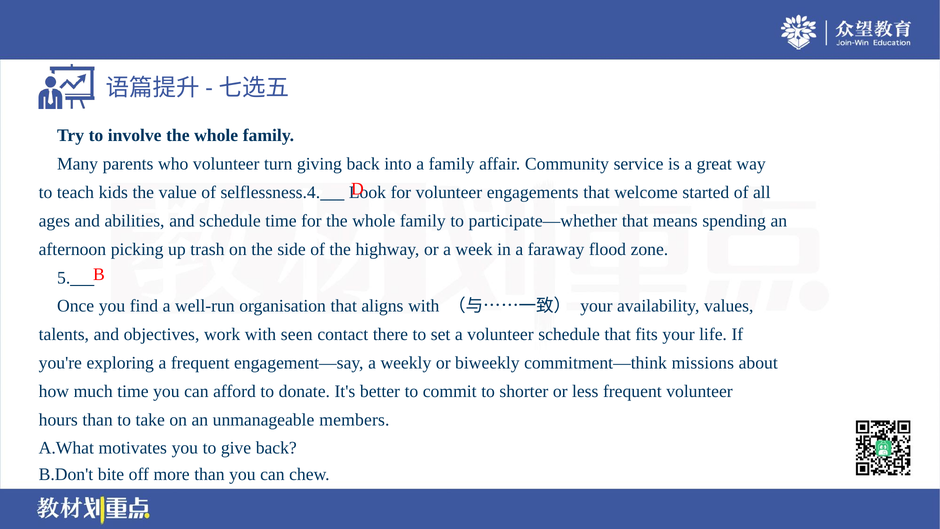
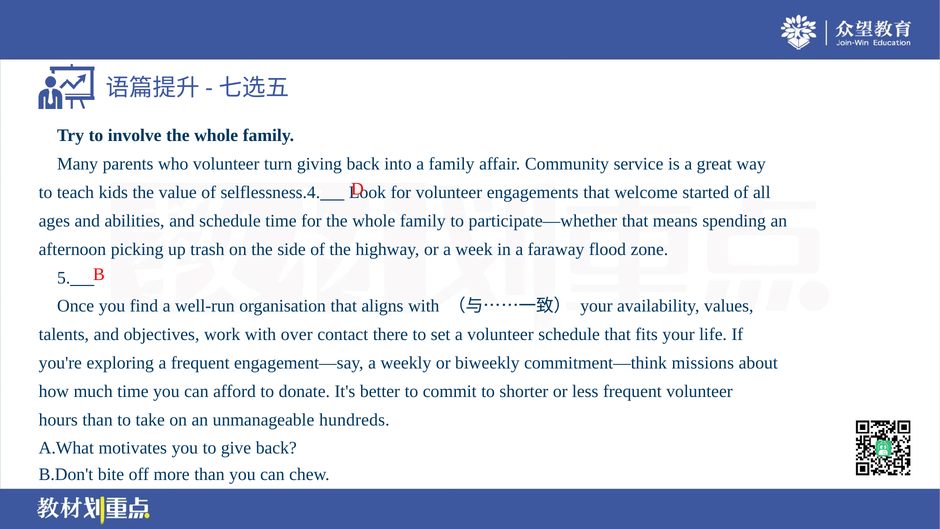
seen: seen -> over (297, 334)
members: members -> hundreds (354, 420)
